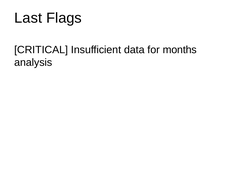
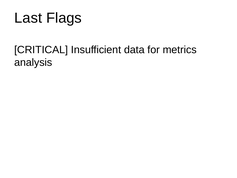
months: months -> metrics (180, 50)
